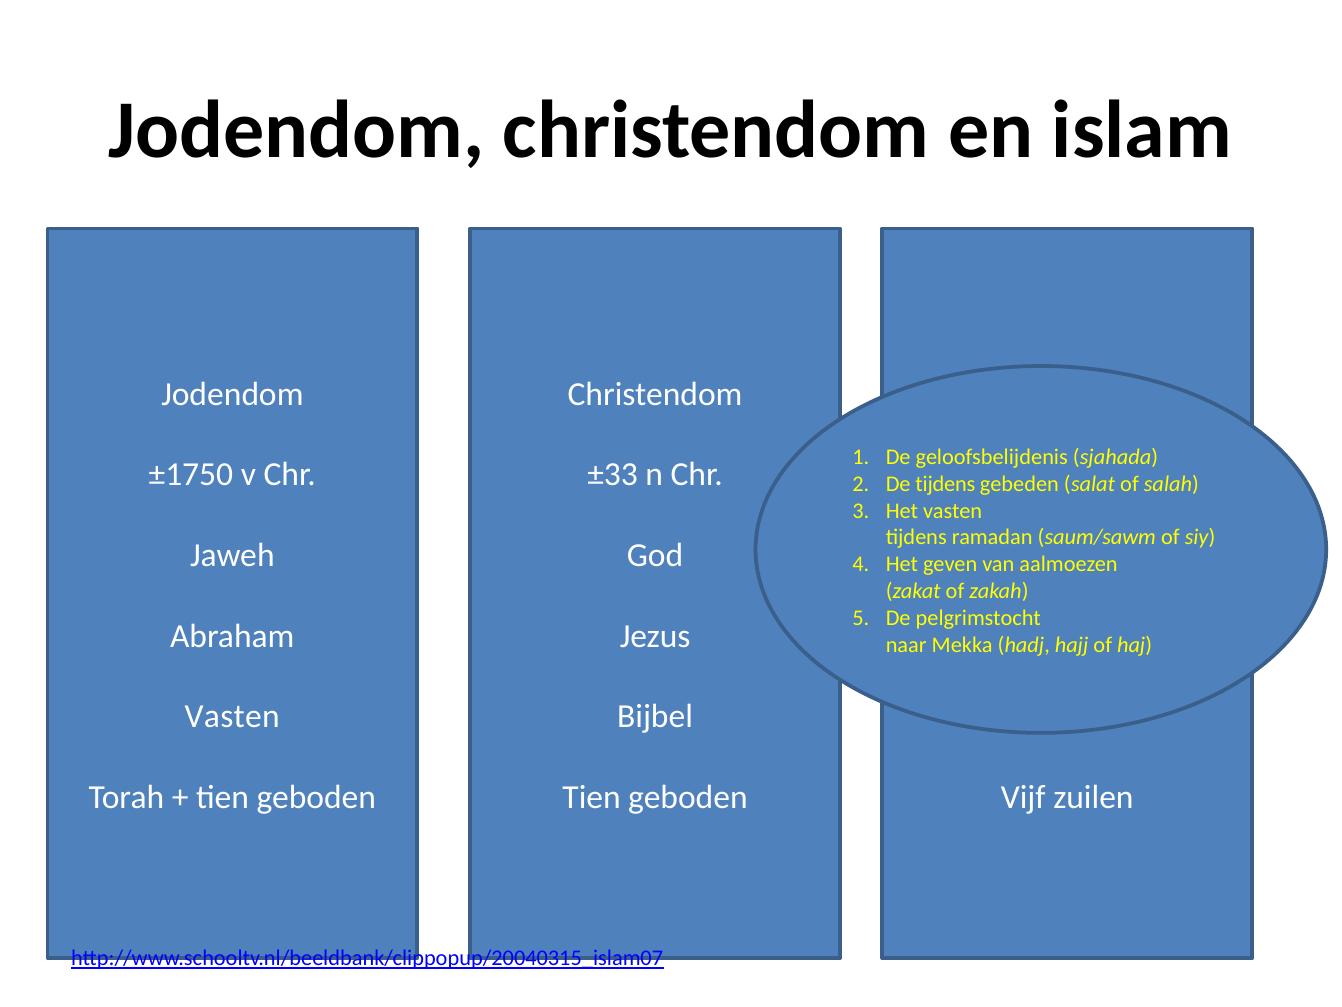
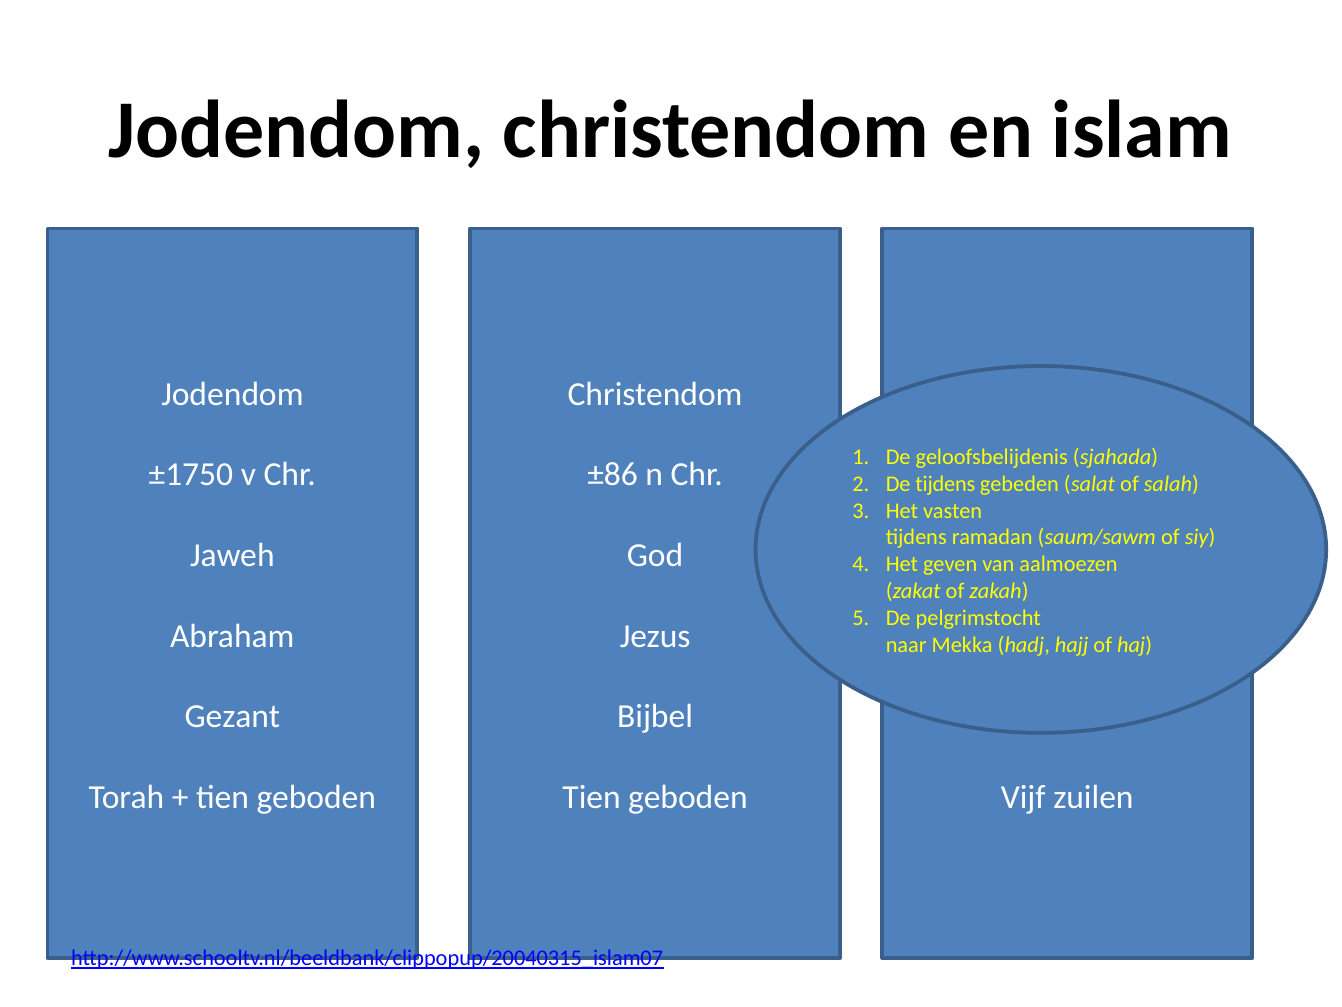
±33: ±33 -> ±86 (613, 475)
Vasten: Vasten -> Gezant (232, 716)
